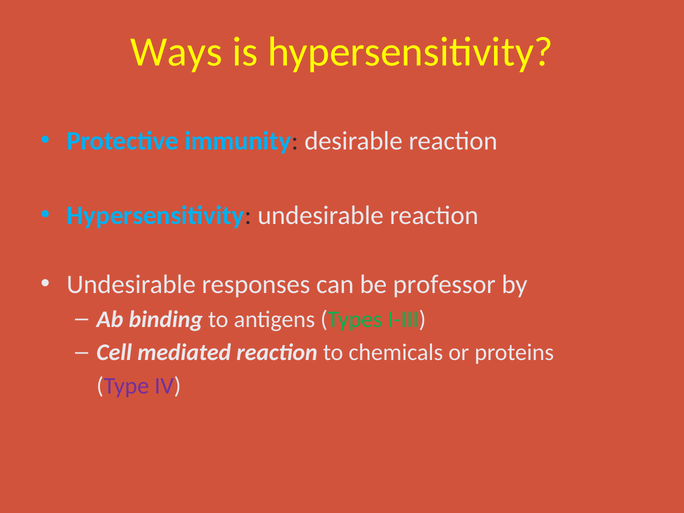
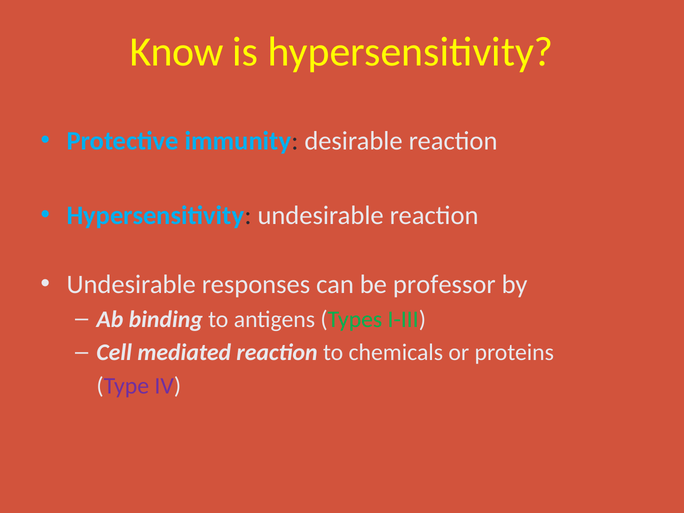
Ways: Ways -> Know (177, 52)
